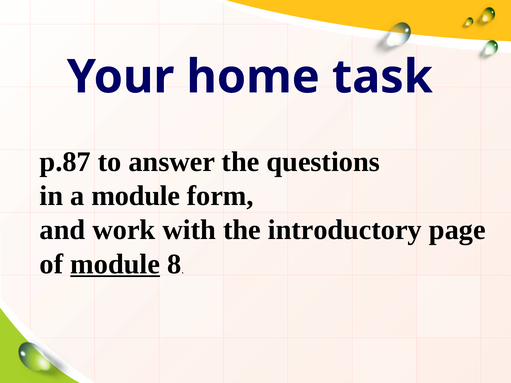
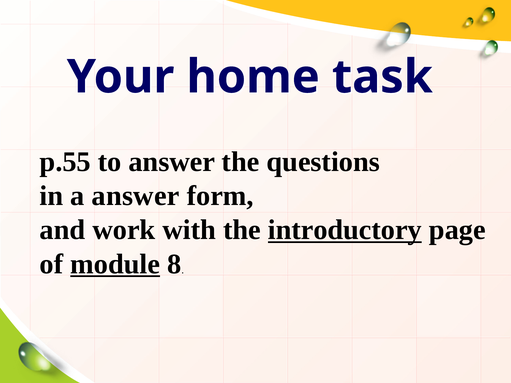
p.87: p.87 -> p.55 (65, 162)
a module: module -> answer (136, 196)
introductory underline: none -> present (345, 230)
